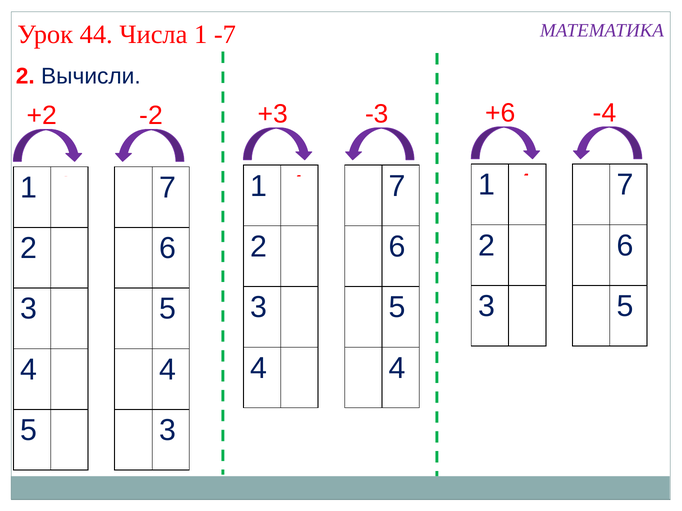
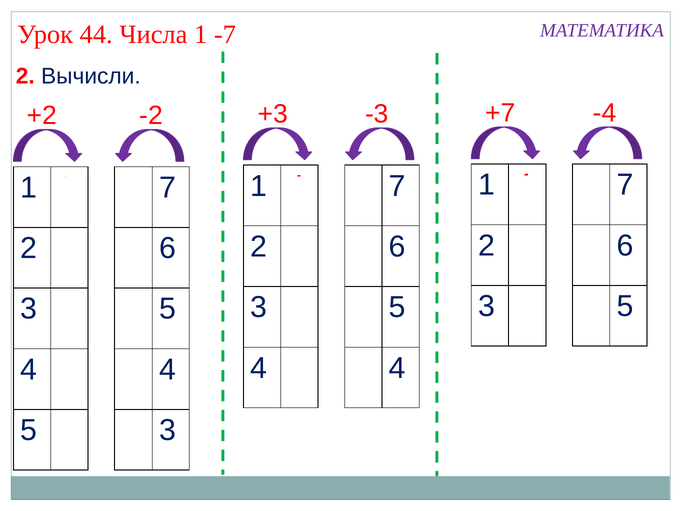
+6: +6 -> +7 (501, 113)
